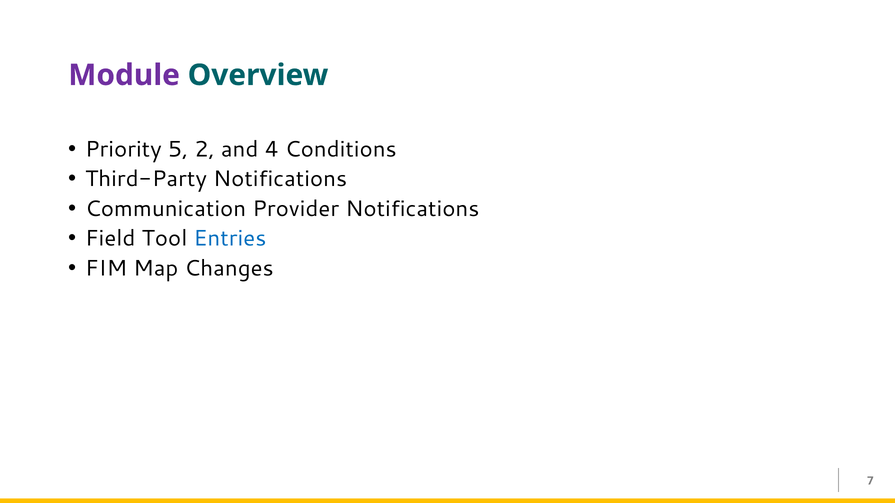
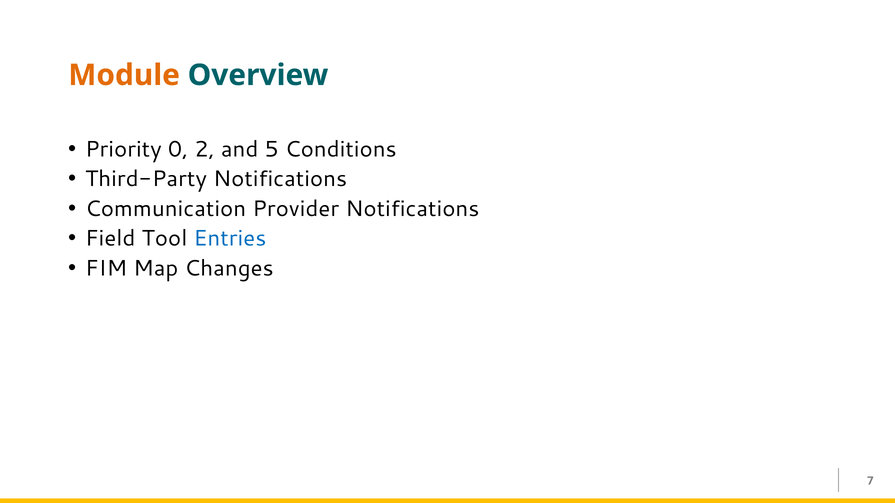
Module colour: purple -> orange (124, 75)
5: 5 -> 0 (178, 149)
4: 4 -> 5 (272, 149)
